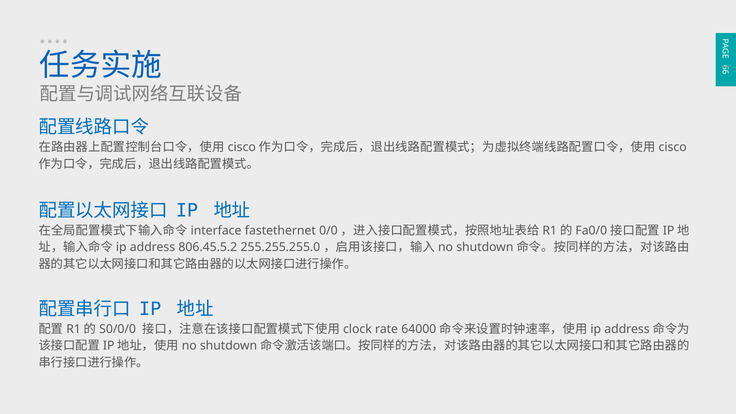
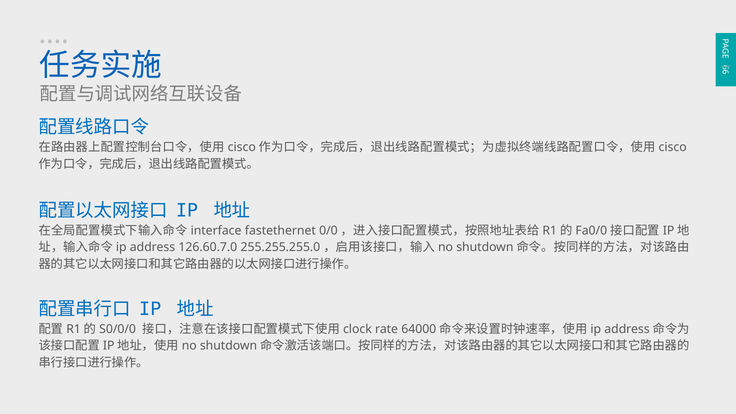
806.45.5.2: 806.45.5.2 -> 126.60.7.0 (208, 247)
